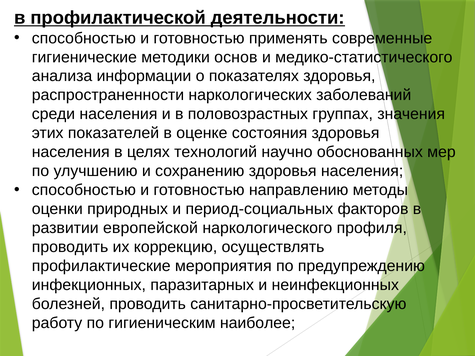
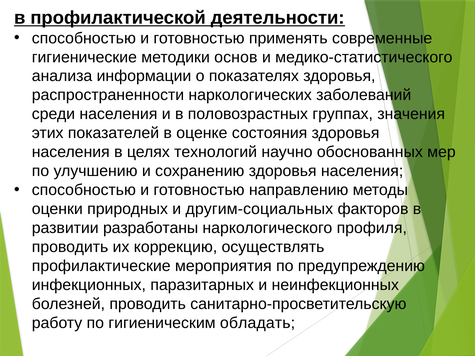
период-социальных: период-социальных -> другим-социальных (259, 209)
европейской: европейской -> разработаны (151, 228)
наиболее: наиболее -> обладать (258, 323)
